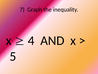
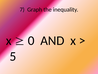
4: 4 -> 0 (31, 40)
